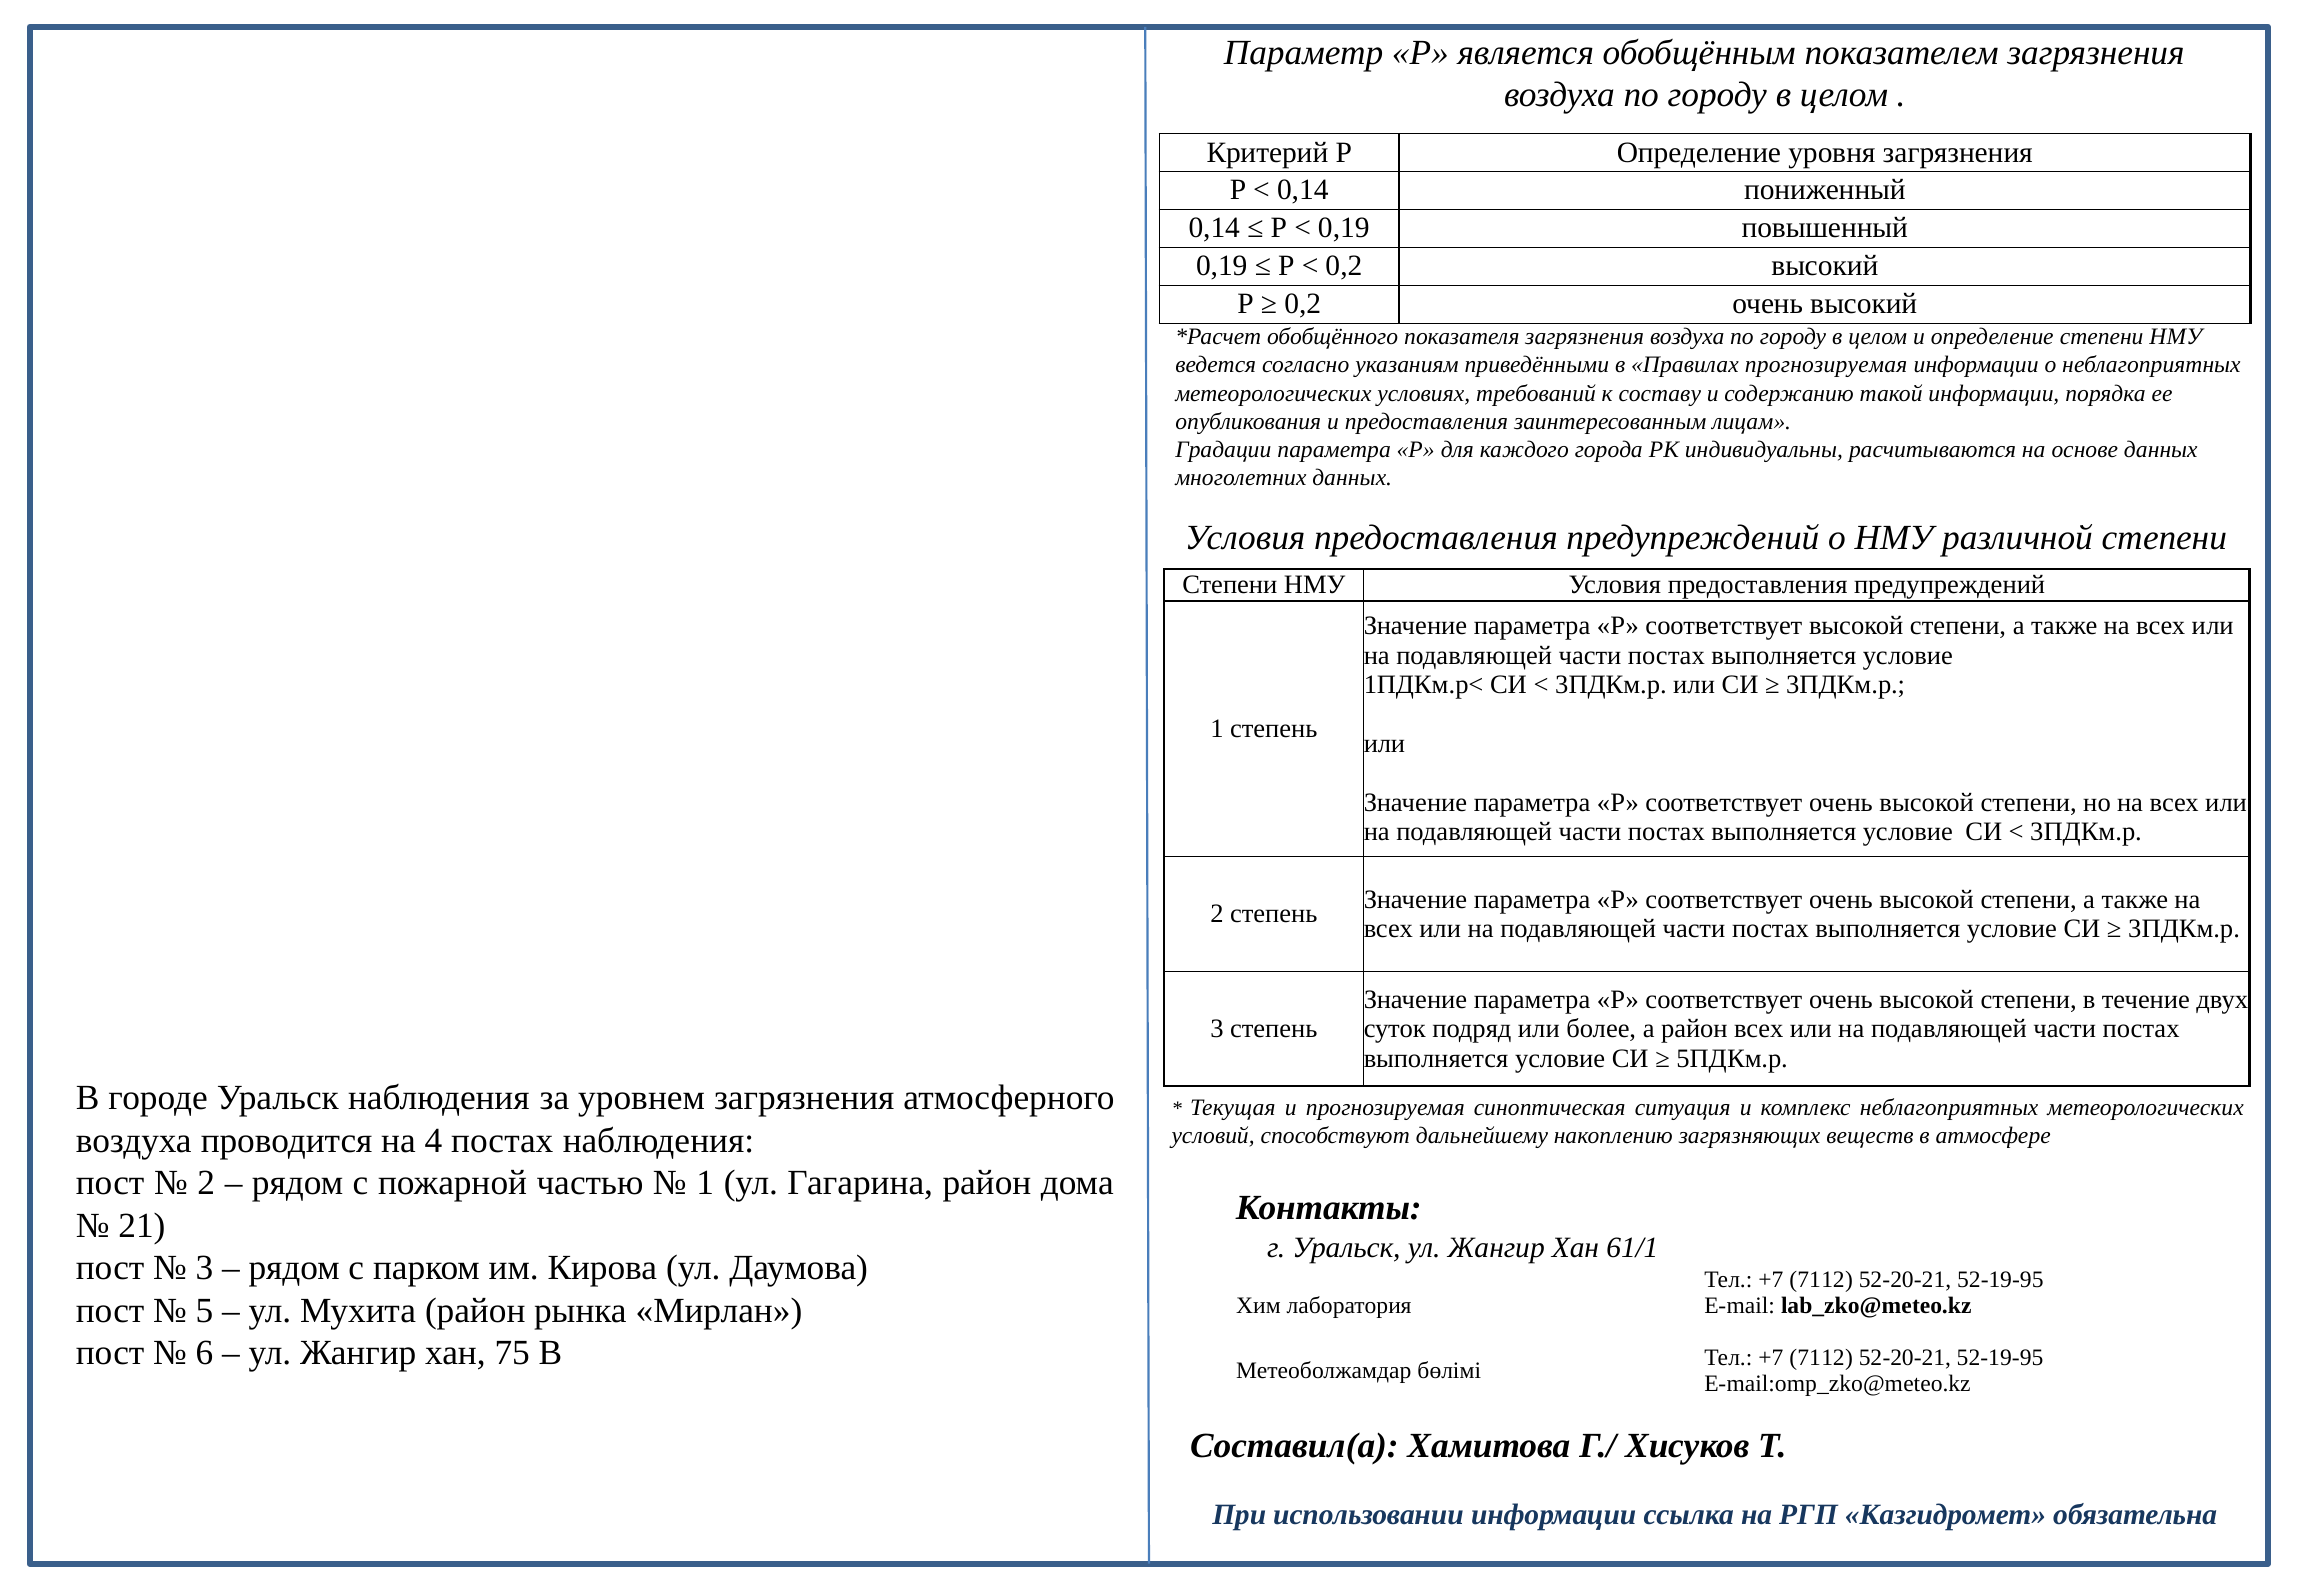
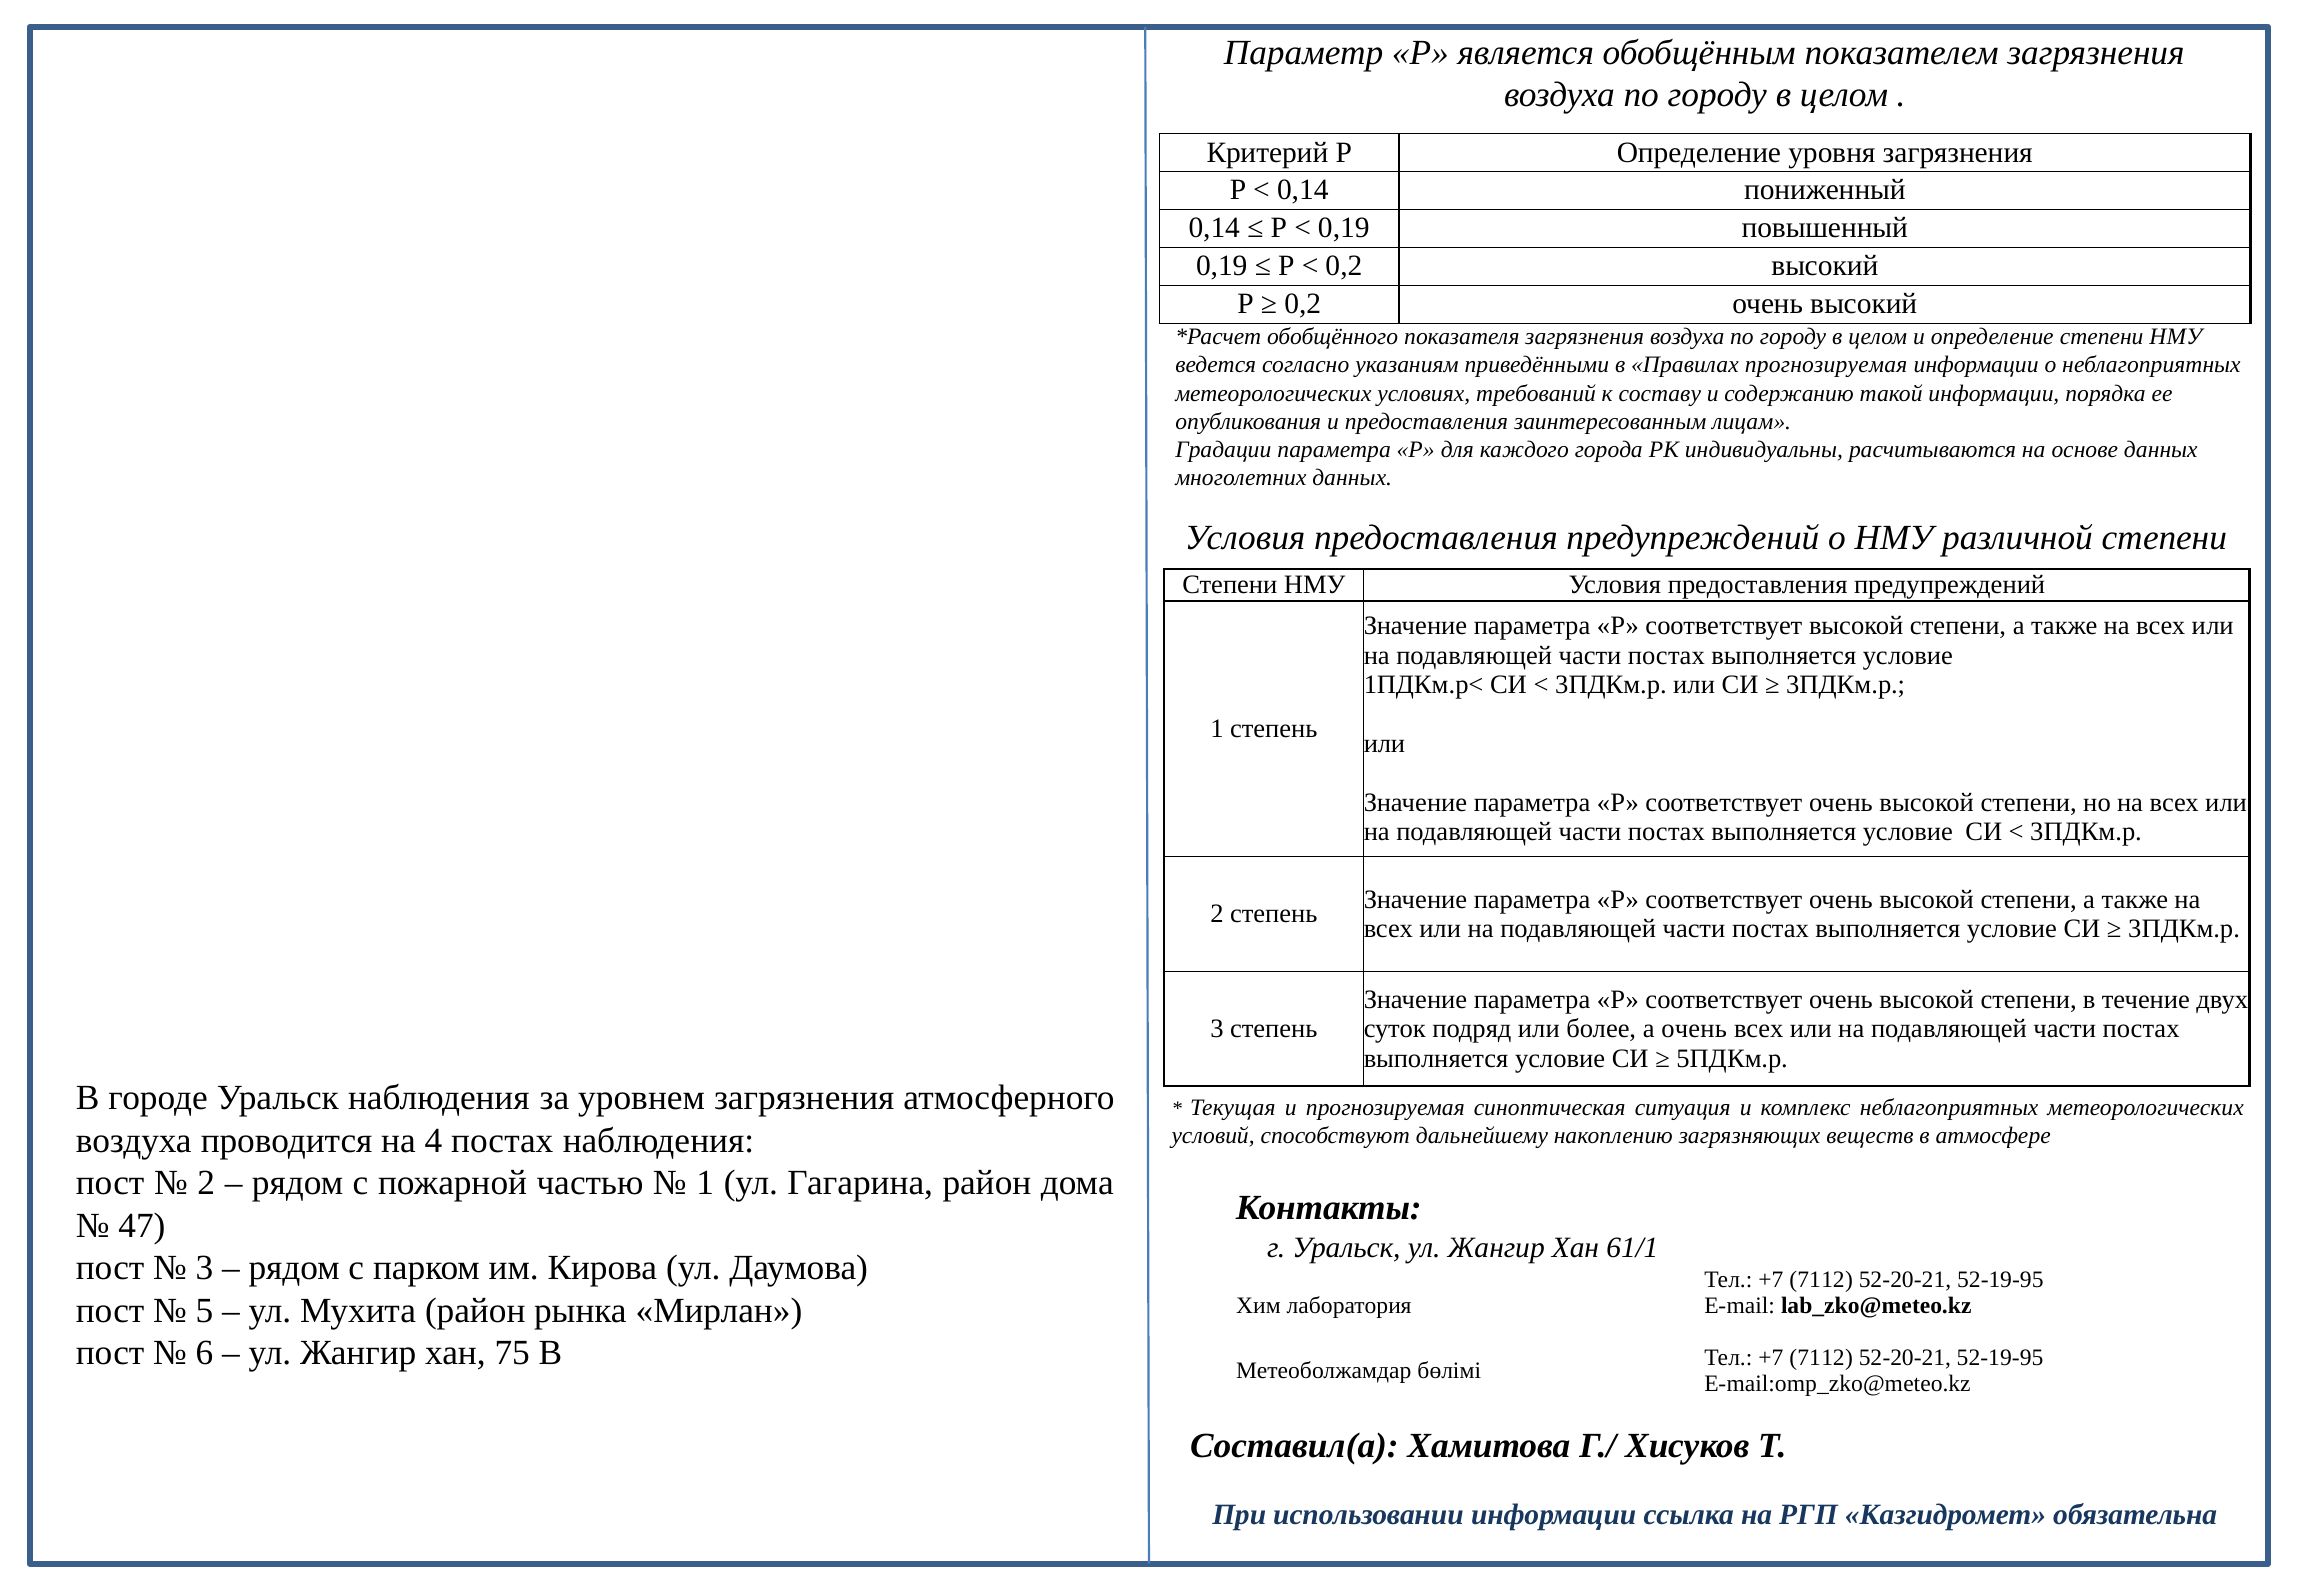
а район: район -> очень (1694, 1029)
21: 21 -> 47 (142, 1225)
